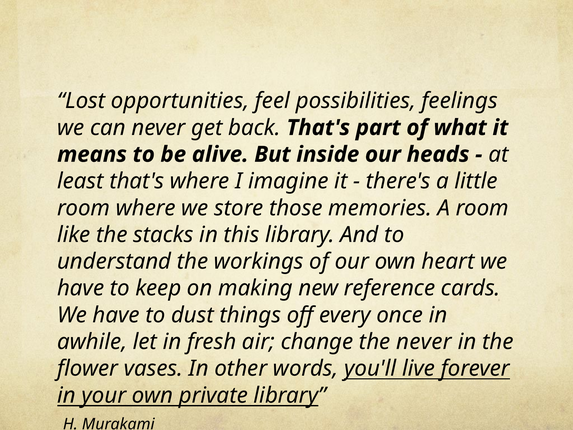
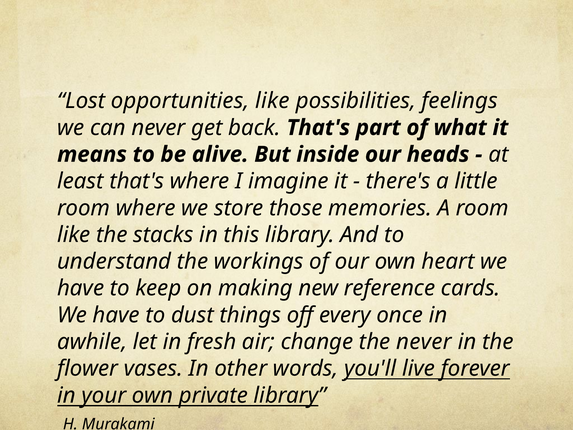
opportunities feel: feel -> like (272, 101)
